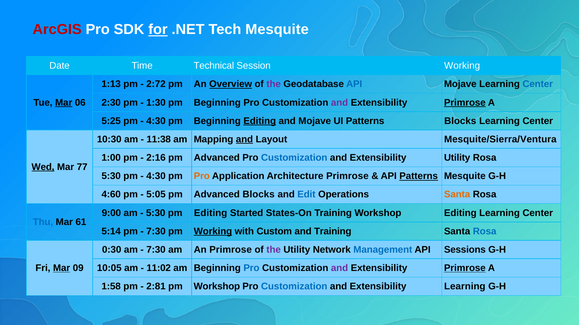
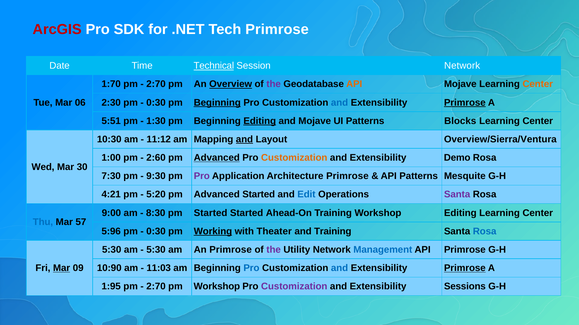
for underline: present -> none (158, 30)
Tech Mesquite: Mesquite -> Primrose (277, 30)
Technical underline: none -> present (214, 66)
Session Working: Working -> Network (462, 66)
1:13: 1:13 -> 1:70 (111, 84)
2:72: 2:72 -> 2:70 (156, 84)
API colour: blue -> orange (354, 84)
Center colour: blue -> orange (538, 84)
Mar underline: present -> none (64, 103)
1:30: 1:30 -> 0:30 (156, 103)
Beginning underline: none -> present (217, 103)
and colour: purple -> blue (340, 103)
5:25: 5:25 -> 5:51 (111, 121)
4:30: 4:30 -> 1:30 (156, 121)
11:38: 11:38 -> 11:12 (159, 140)
Mesquite/Sierra/Ventura: Mesquite/Sierra/Ventura -> Overview/Sierra/Ventura (500, 140)
2:16: 2:16 -> 2:60 (156, 158)
Advanced underline: none -> present (217, 158)
Customization colour: blue -> orange (294, 158)
Extensibility Utility: Utility -> Demo (457, 158)
Wed underline: present -> none (43, 167)
77: 77 -> 30 (82, 167)
5:30: 5:30 -> 7:30 (111, 176)
4:30: 4:30 -> 9:30 (156, 176)
Pro colour: orange -> purple (202, 176)
Patterns underline: present -> none (419, 176)
4:60: 4:60 -> 4:21 (111, 195)
5:05: 5:05 -> 5:20 (156, 195)
Advanced Blocks: Blocks -> Started (259, 195)
Santa colour: orange -> purple (457, 195)
5:30: 5:30 -> 8:30 (156, 213)
pm Editing: Editing -> Started (211, 213)
States-On: States-On -> Ahead-On (289, 213)
61: 61 -> 57 (81, 223)
5:14: 5:14 -> 5:96 (111, 232)
7:30: 7:30 -> 0:30 (156, 232)
Custom: Custom -> Theater (274, 232)
0:30: 0:30 -> 5:30 (112, 250)
7:30: 7:30 -> 5:30 (156, 250)
API Sessions: Sessions -> Primrose (465, 250)
10:05: 10:05 -> 10:90 (109, 269)
11:02: 11:02 -> 11:03 (159, 269)
and colour: purple -> blue (340, 269)
1:58: 1:58 -> 1:95 (111, 287)
2:81: 2:81 -> 2:70 (156, 287)
Customization colour: blue -> purple (294, 287)
Extensibility Learning: Learning -> Sessions (465, 287)
